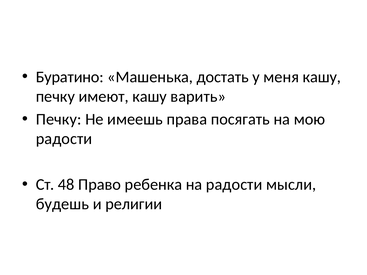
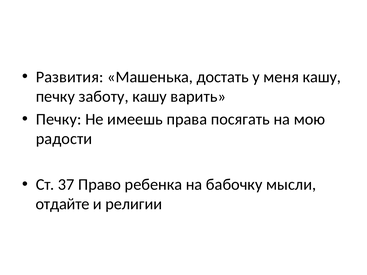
Буратино: Буратино -> Развития (70, 77)
имеют: имеют -> заботу (104, 97)
48: 48 -> 37 (66, 185)
на радости: радости -> бабочку (234, 185)
будешь: будешь -> отдайте (63, 204)
